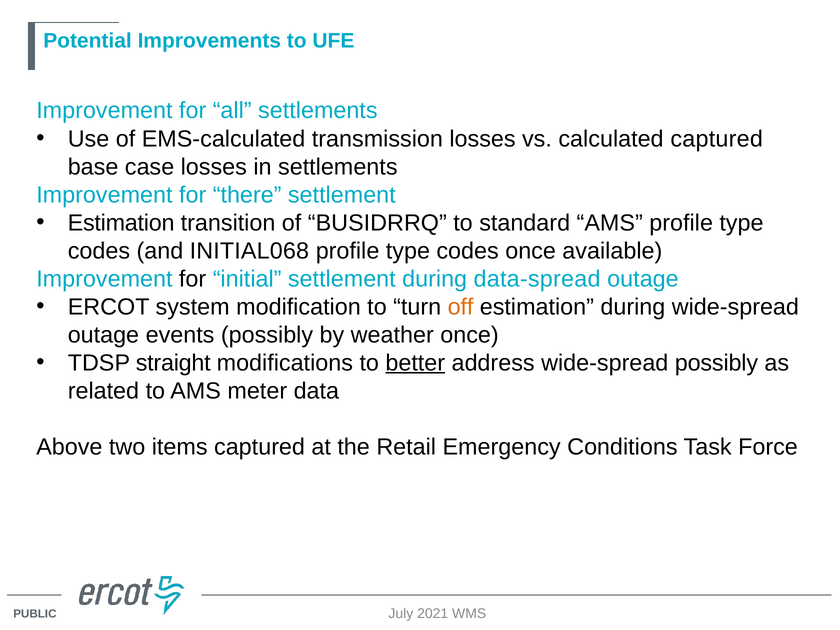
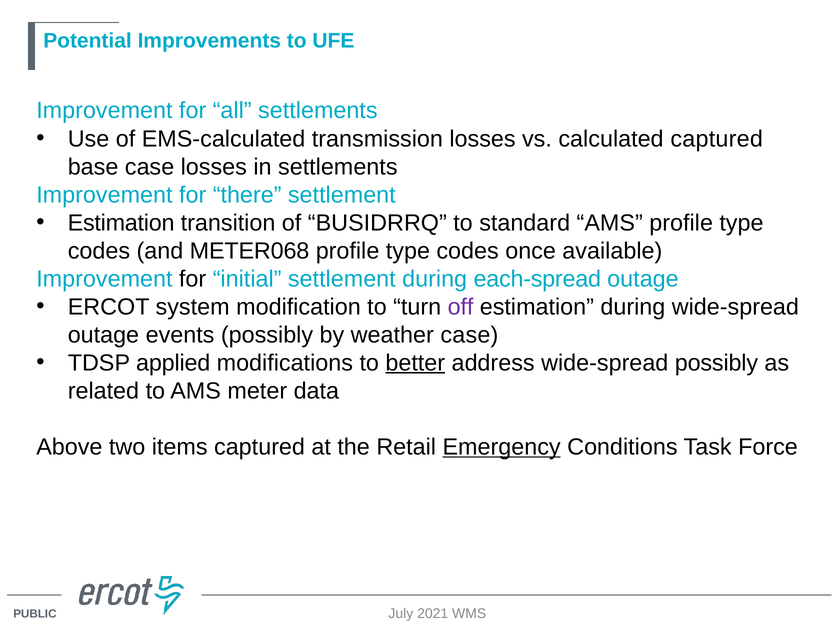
INITIAL068: INITIAL068 -> METER068 (250, 251)
data-spread: data-spread -> each-spread (537, 279)
off colour: orange -> purple (461, 307)
weather once: once -> case (469, 335)
straight: straight -> applied (173, 363)
Emergency underline: none -> present (502, 447)
